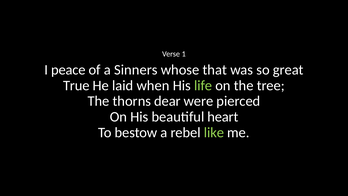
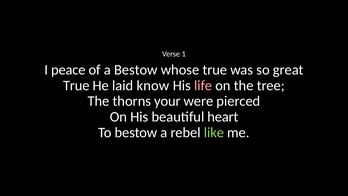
a Sinners: Sinners -> Bestow (136, 70)
whose that: that -> true (215, 70)
when: when -> know (153, 85)
life colour: light green -> pink (203, 85)
dear: dear -> your (167, 101)
